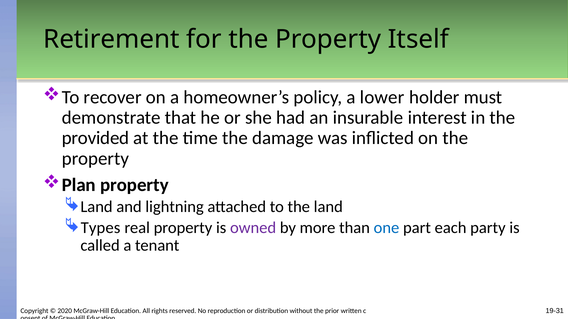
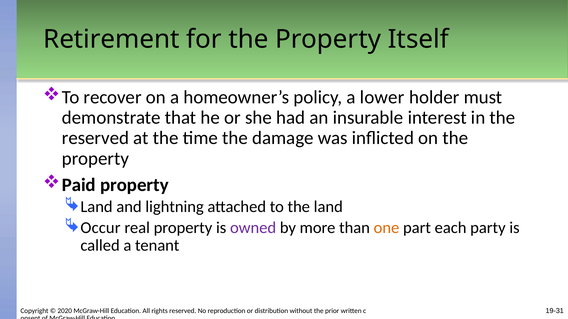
provided: provided -> reserved (95, 138)
Plan: Plan -> Paid (79, 185)
Types: Types -> Occur (101, 228)
one colour: blue -> orange (386, 228)
